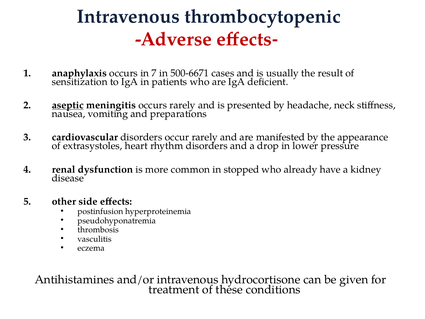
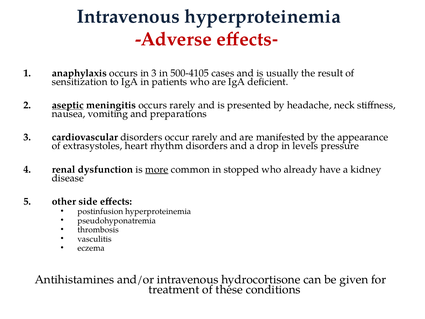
Intravenous thrombocytopenic: thrombocytopenic -> hyperproteinemia (263, 17)
in 7: 7 -> 3 (154, 73)
500-6671: 500-6671 -> 500-4105 (190, 73)
lower: lower -> levels (305, 146)
more underline: none -> present (157, 169)
